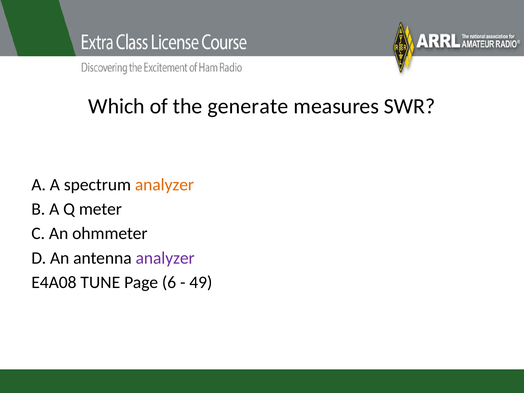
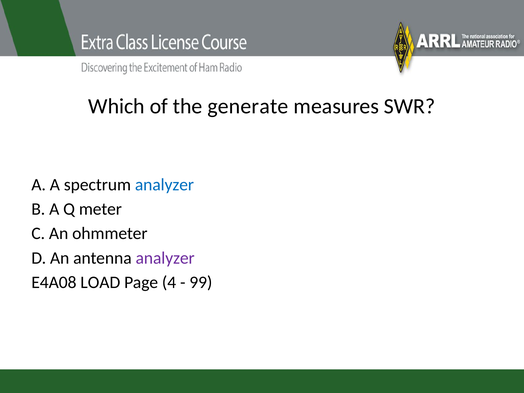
analyzer colour: orange -> blue (164, 185)
TUNE: TUNE -> LOAD (100, 282)
6: 6 -> 4 (169, 282)
49: 49 -> 99 (201, 282)
